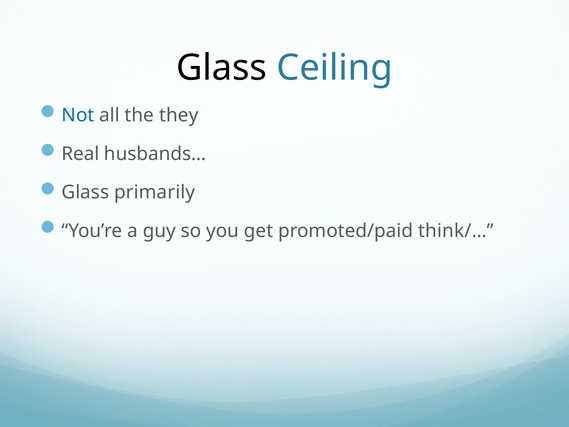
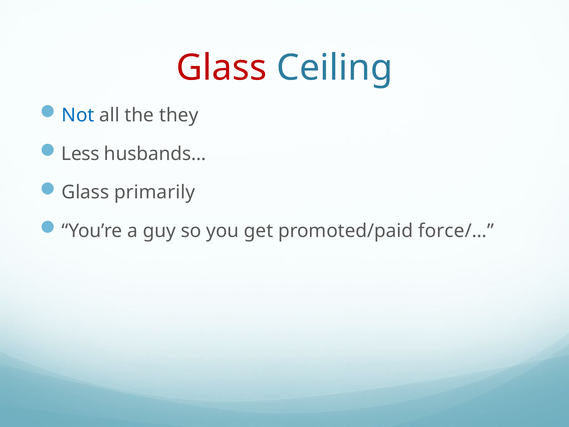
Glass colour: black -> red (222, 68)
Real: Real -> Less (80, 154)
think/…: think/… -> force/… (456, 231)
